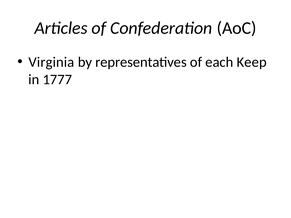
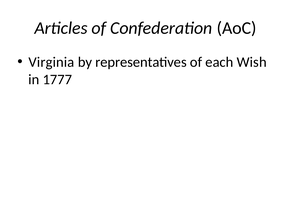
Keep: Keep -> Wish (252, 62)
